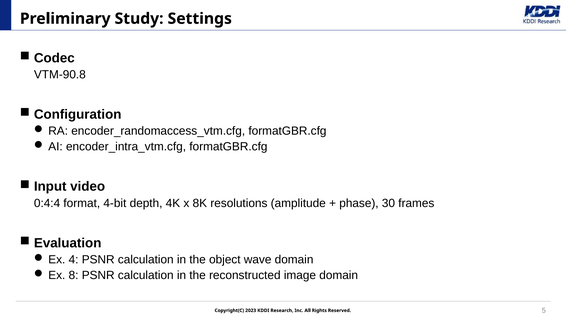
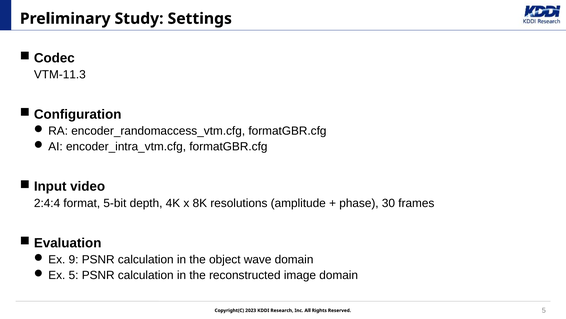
VTM-90.8: VTM-90.8 -> VTM-11.3 (60, 74)
0:4:4: 0:4:4 -> 2:4:4 (47, 203)
4-bit: 4-bit -> 5-bit (115, 203)
4: 4 -> 9 (74, 259)
8: 8 -> 5 (74, 275)
